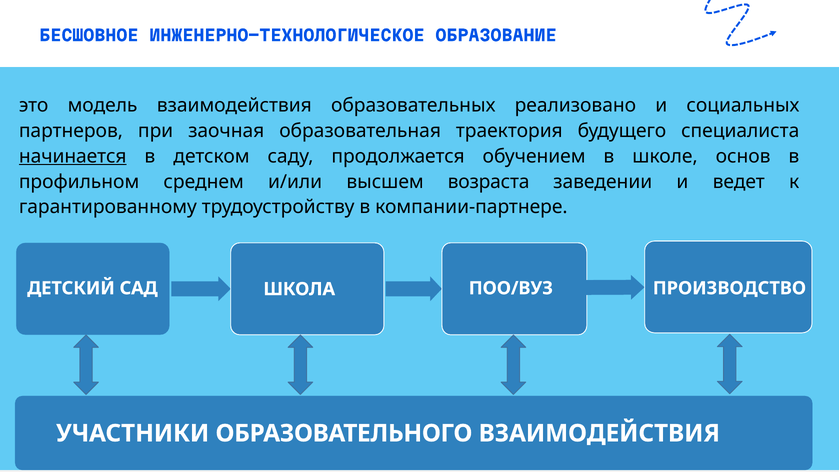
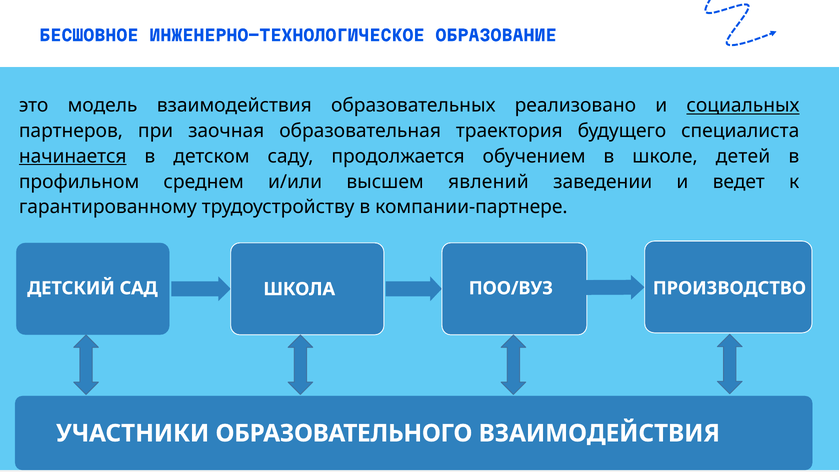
социальных underline: none -> present (743, 106)
основ: основ -> детей (743, 156)
возраста: возраста -> явлений (488, 182)
